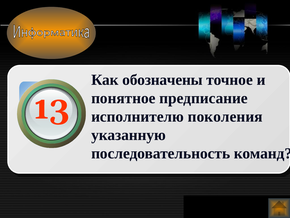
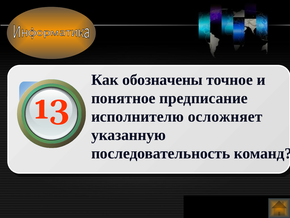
поколения: поколения -> осложняет (225, 116)
